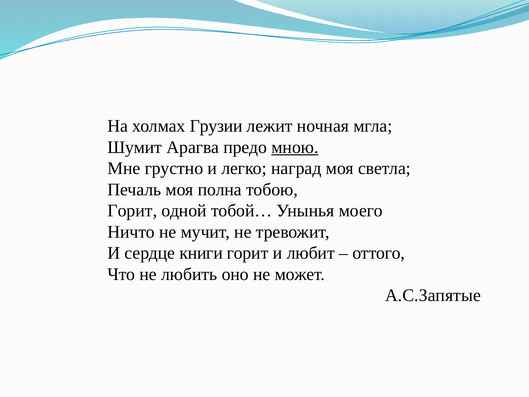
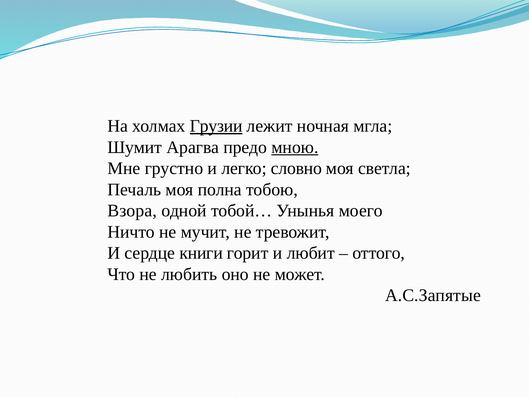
Грузии underline: none -> present (216, 126)
наград: наград -> словно (296, 168)
Горит: Горит -> Взора (132, 211)
